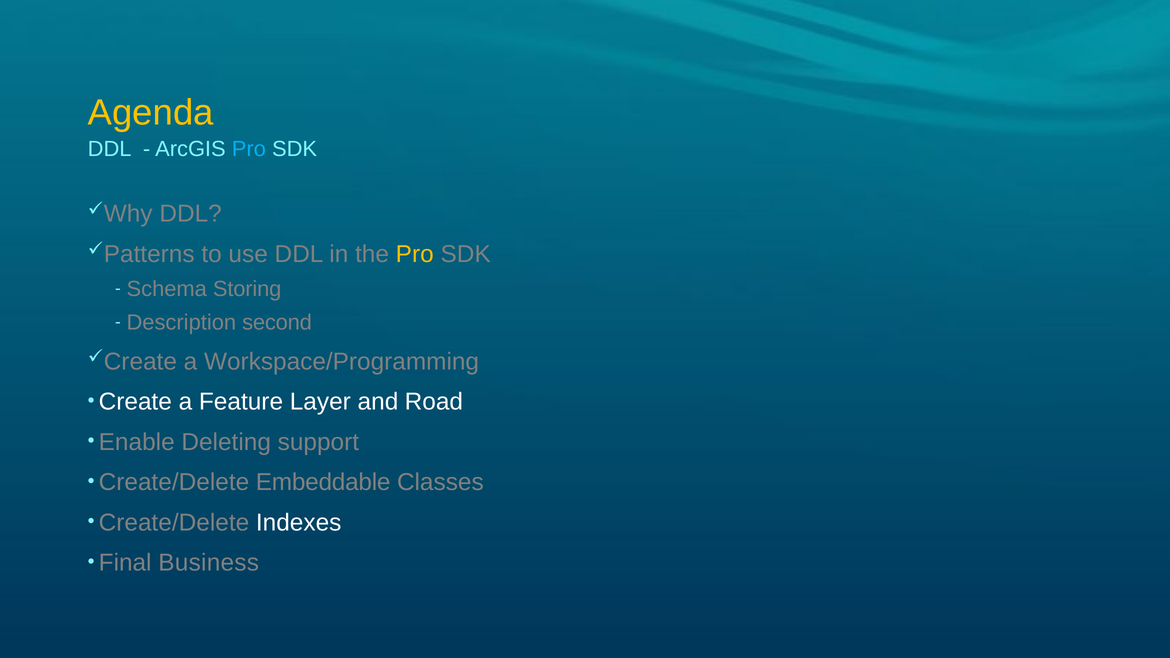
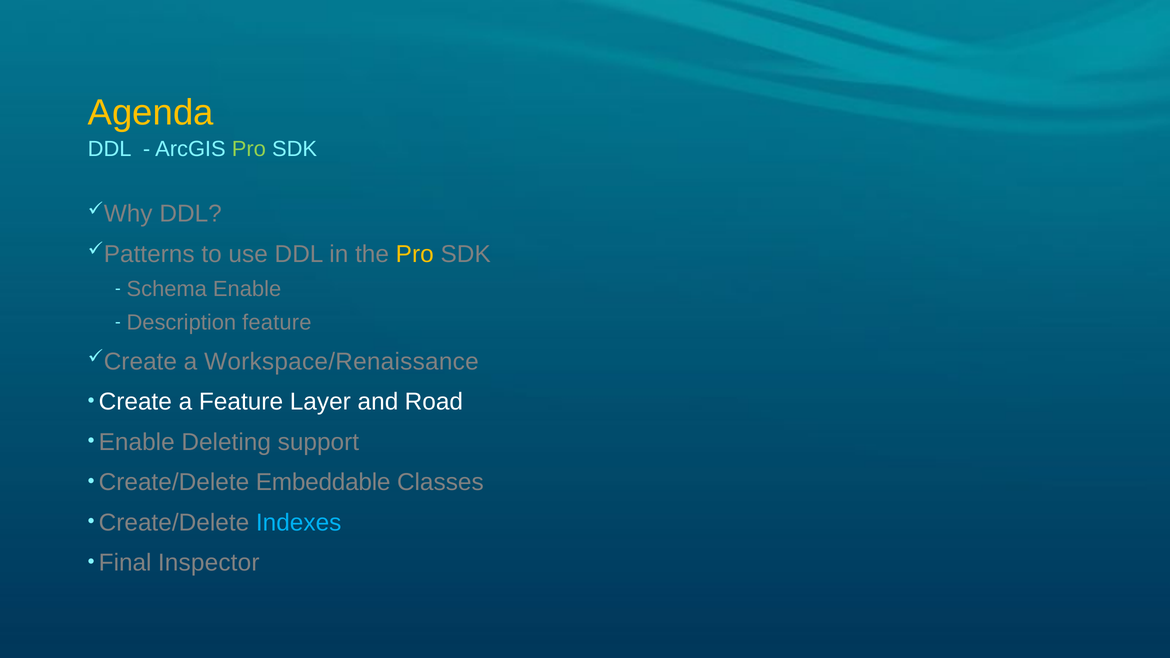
Pro colour: light blue -> light green (249, 149)
Schema Storing: Storing -> Enable (247, 289)
Description second: second -> feature (277, 323)
Workspace/Programming: Workspace/Programming -> Workspace/Renaissance (341, 362)
Indexes colour: white -> light blue (299, 523)
Business: Business -> Inspector (209, 563)
